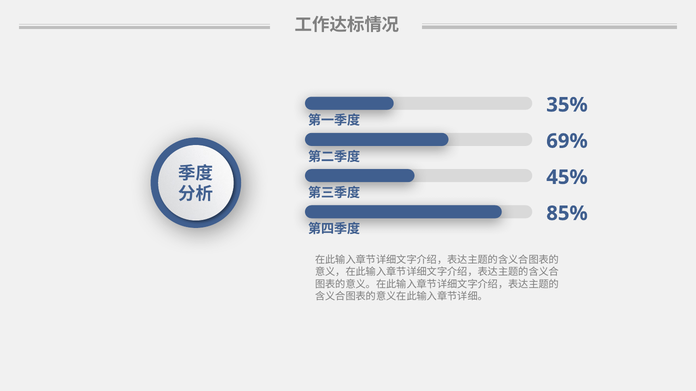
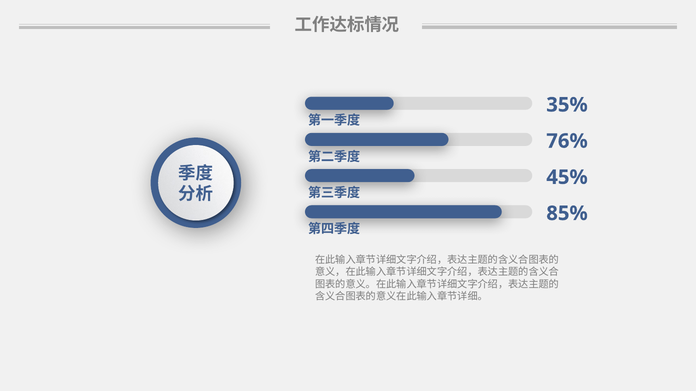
69%: 69% -> 76% (567, 141)
